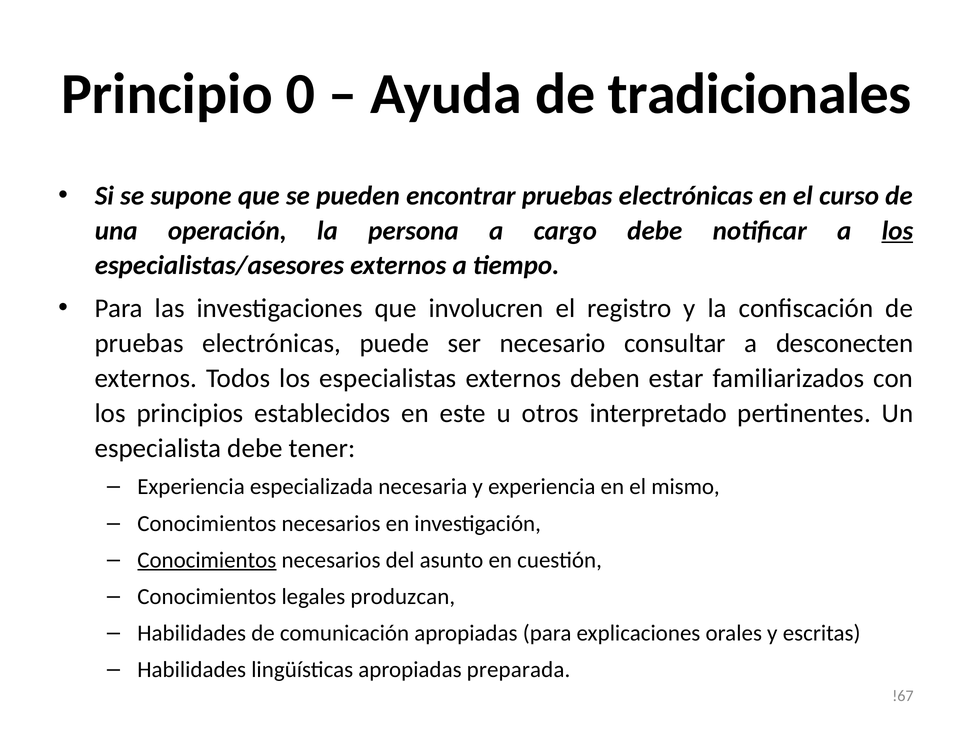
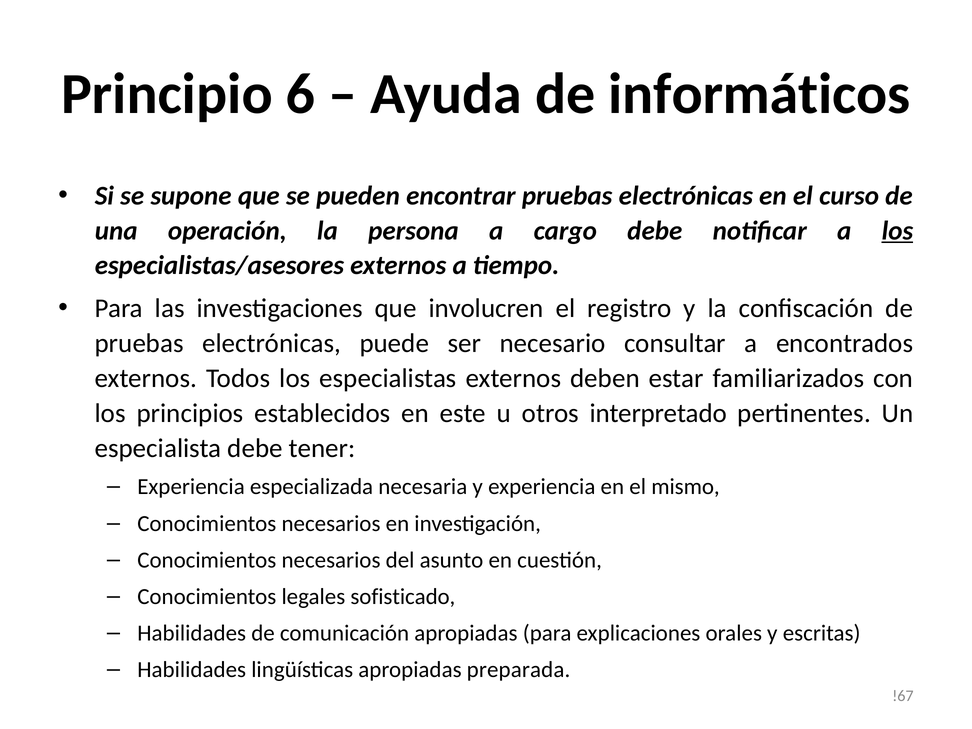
0: 0 -> 6 (300, 94)
tradicionales: tradicionales -> informáticos (759, 94)
desconecten: desconecten -> encontrados (845, 343)
Conocimientos underline: present -> none (207, 560)
produzcan: produzcan -> sofisticado (403, 597)
